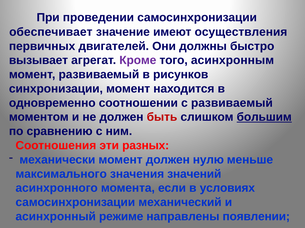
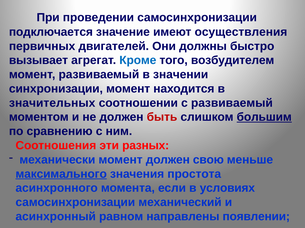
обеспечивает: обеспечивает -> подключается (51, 32)
Кроме colour: purple -> blue (138, 60)
асинхронным: асинхронным -> возбудителем (233, 60)
рисунков: рисунков -> значении (181, 75)
одновременно: одновременно -> значительных (52, 103)
нулю: нулю -> свою (208, 160)
максимального underline: none -> present (61, 174)
значений: значений -> простота (194, 174)
режиме: режиме -> равном (121, 217)
